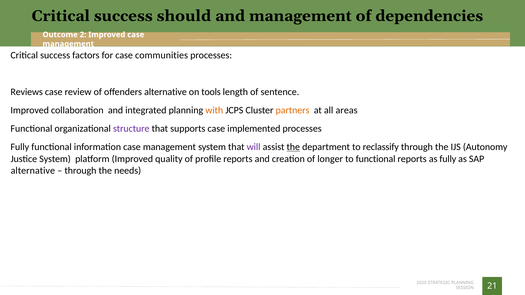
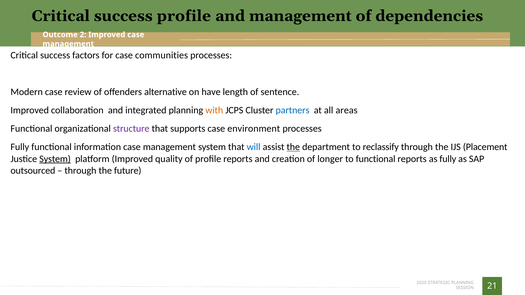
success should: should -> profile (184, 16)
Reviews: Reviews -> Modern (27, 92)
tools: tools -> have (211, 92)
partners colour: orange -> blue (293, 110)
implemented: implemented -> environment (254, 129)
will colour: purple -> blue (254, 147)
Autonomy: Autonomy -> Placement (485, 147)
System underline: none -> present (55, 159)
alternative: alternative -> outsourced (33, 171)
needs: needs -> future (128, 171)
